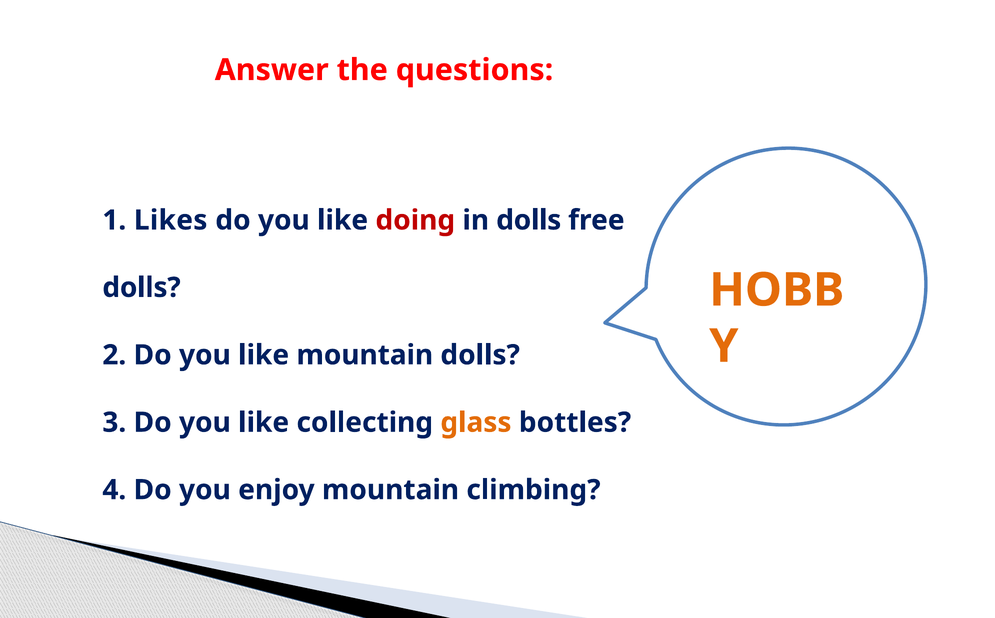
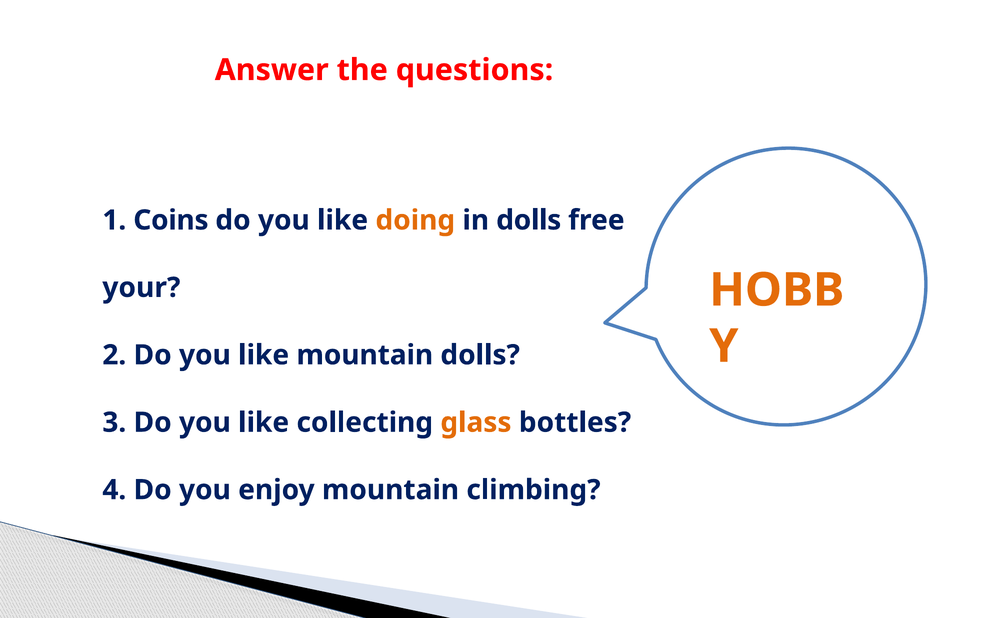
Likes: Likes -> Coins (171, 220)
doing colour: red -> orange (415, 220)
dolls: dolls -> your (141, 288)
